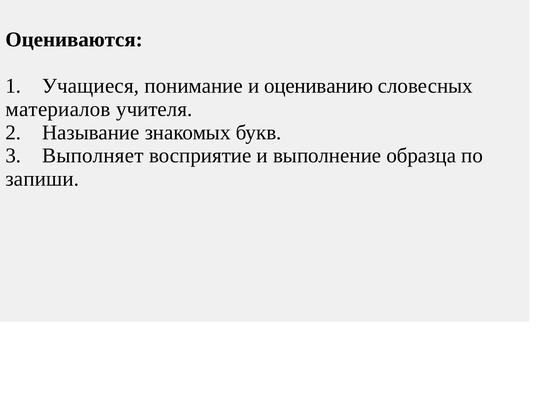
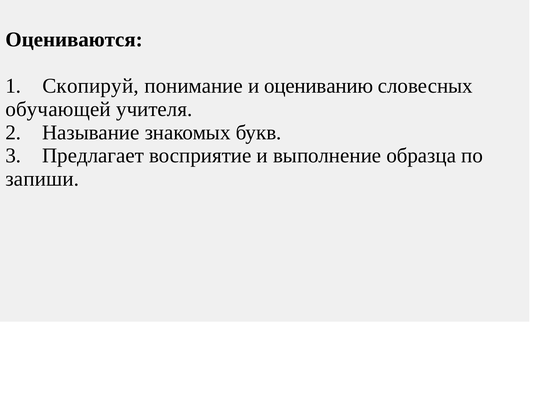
Учащиеся: Учащиеся -> Скопируй (91, 86)
материалов: материалов -> обучающей (58, 109)
Выполняет: Выполняет -> Предлагает (93, 156)
